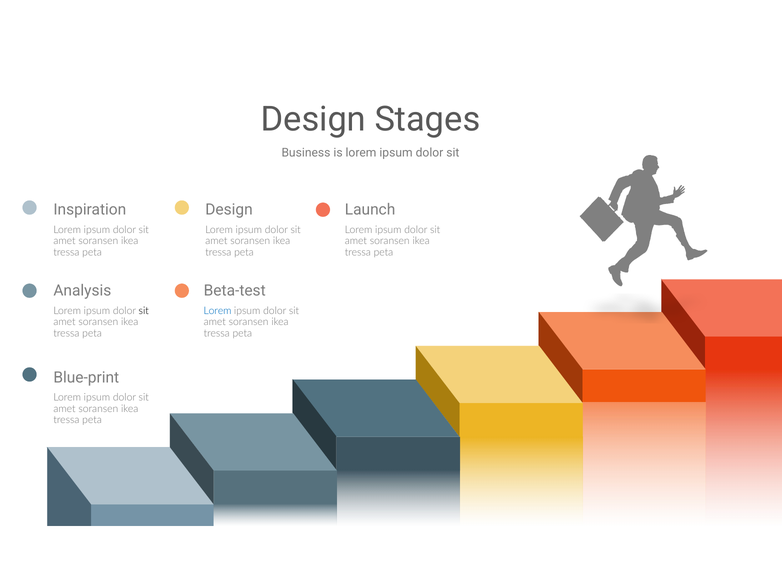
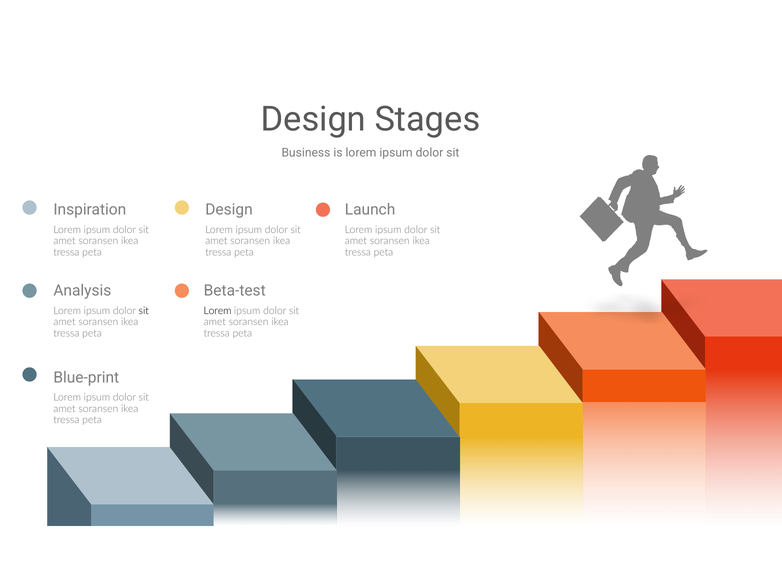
Lorem colour: blue -> black (218, 310)
